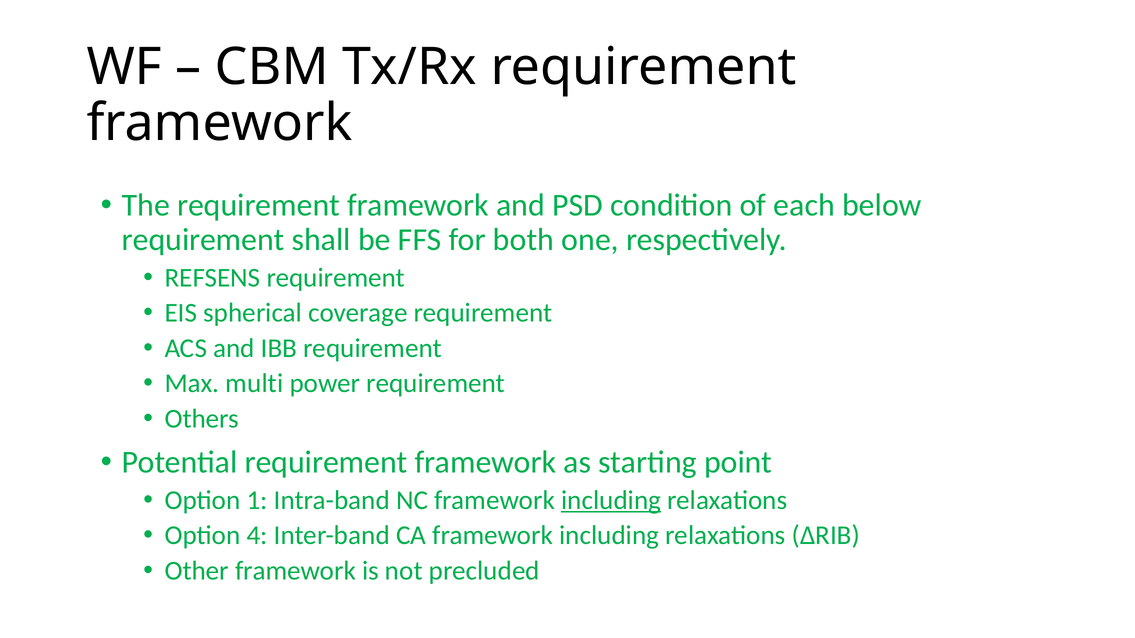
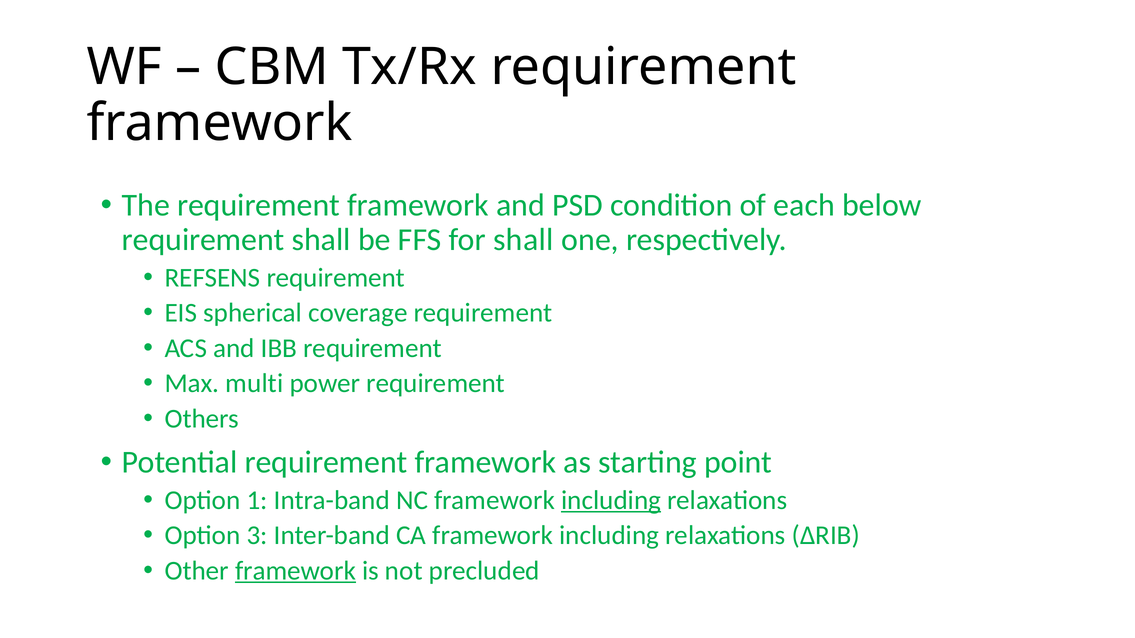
for both: both -> shall (523, 240)
4: 4 -> 3 (257, 536)
framework underline: none -> present (295, 571)
